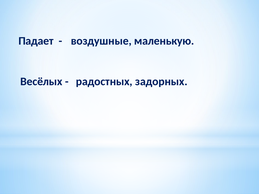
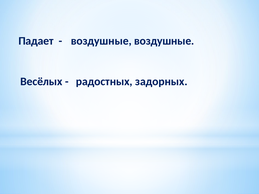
воздушные маленькую: маленькую -> воздушные (164, 41)
